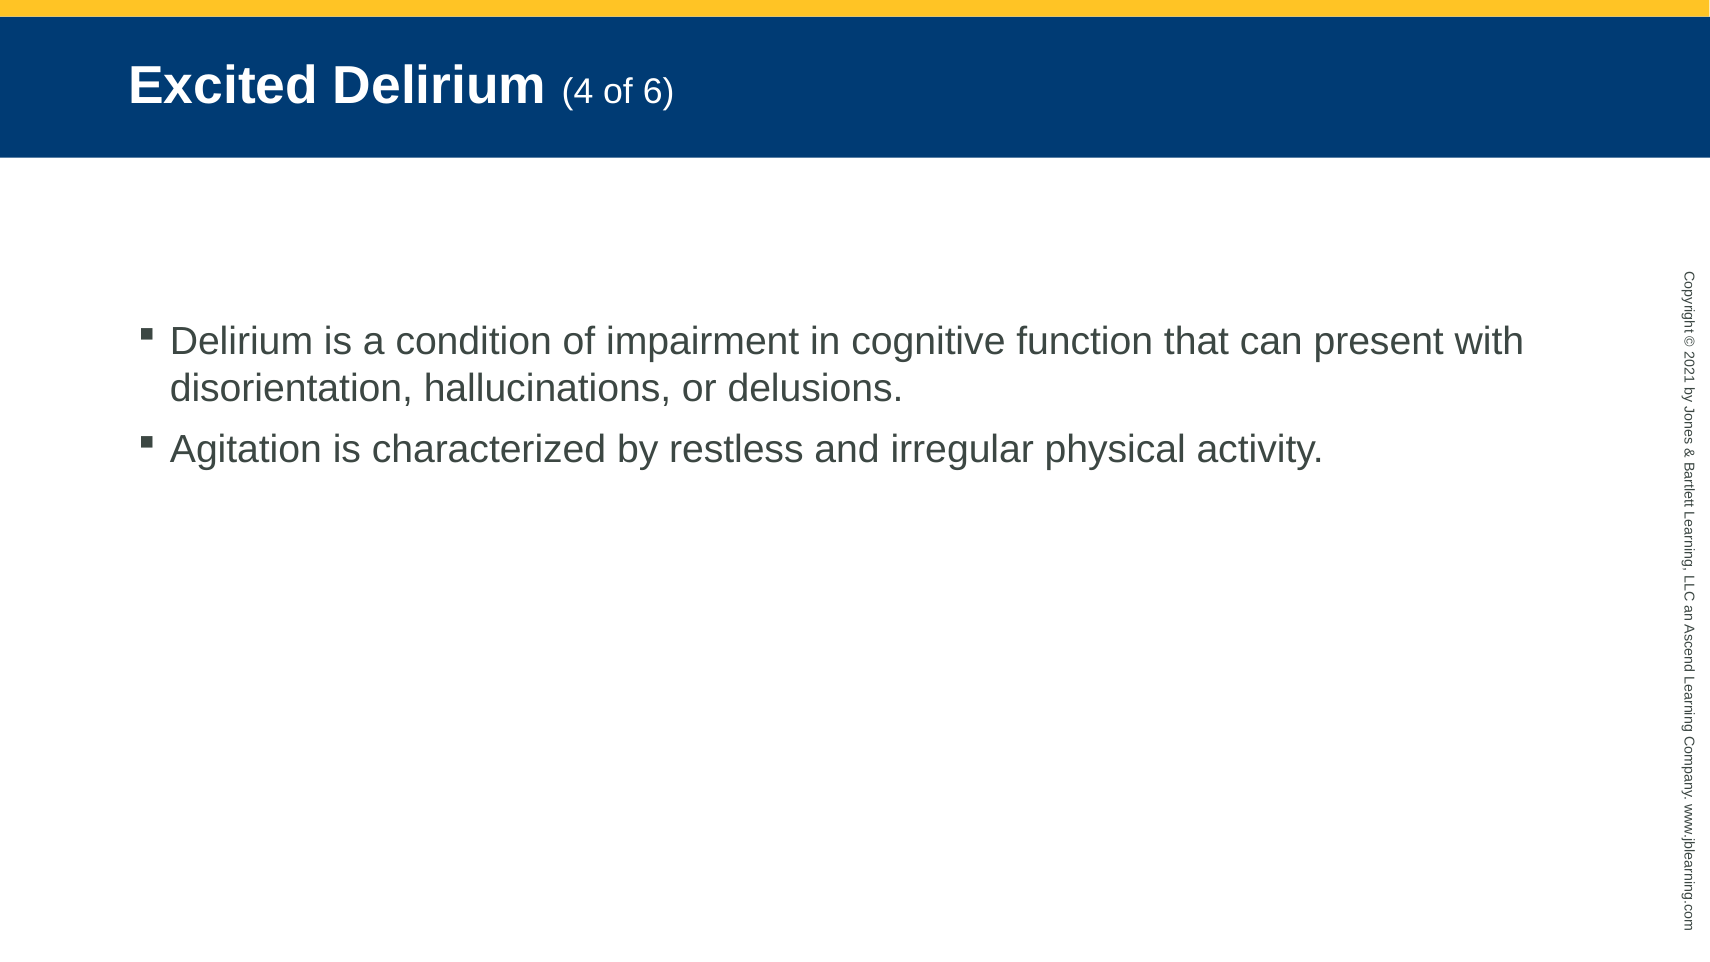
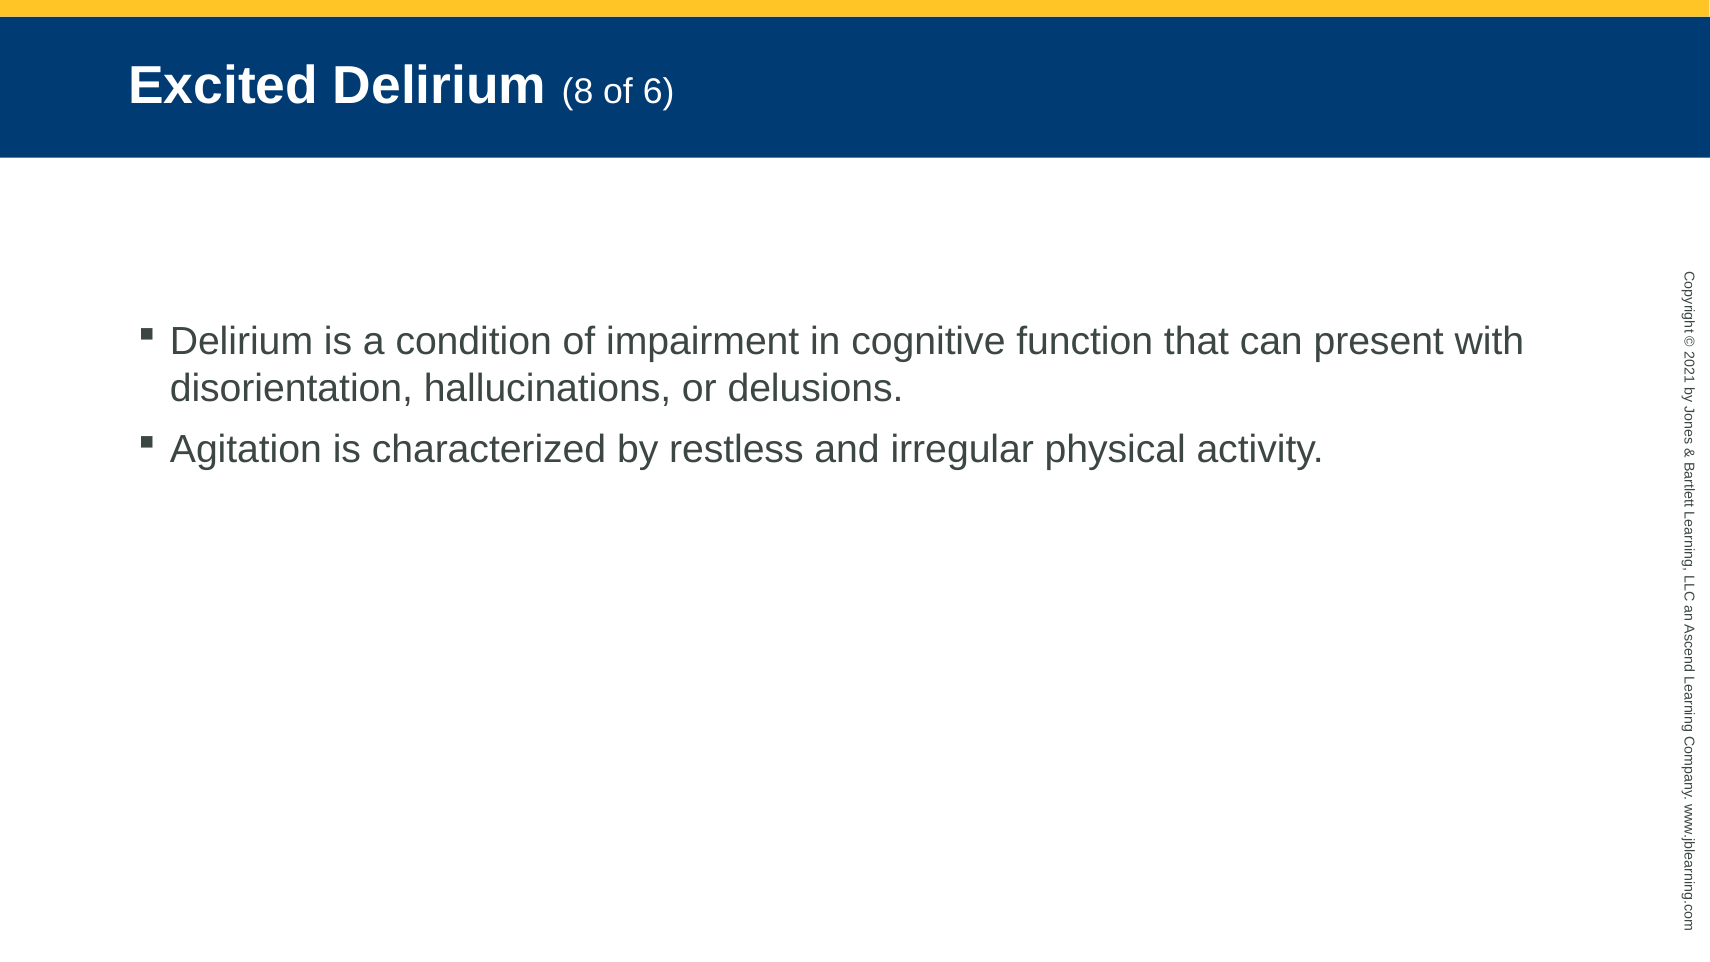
4: 4 -> 8 (578, 92)
